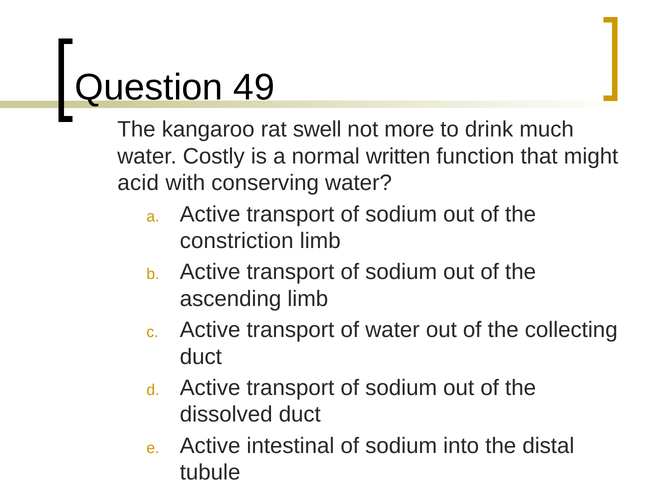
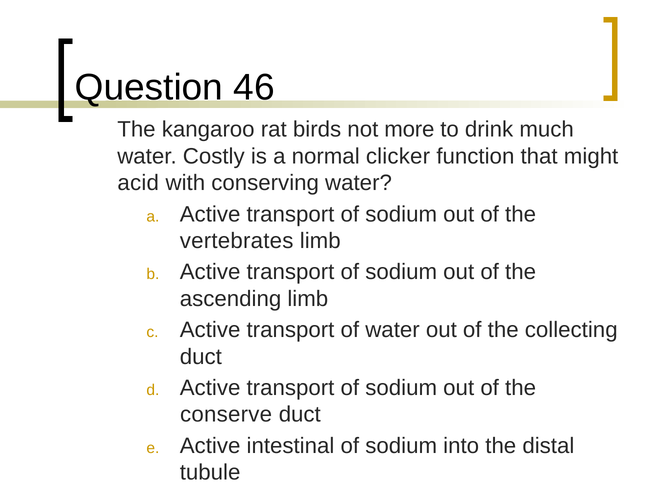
49: 49 -> 46 (254, 87)
swell: swell -> birds (317, 130)
written: written -> clicker (398, 156)
constriction: constriction -> vertebrates (237, 241)
dissolved: dissolved -> conserve (226, 415)
